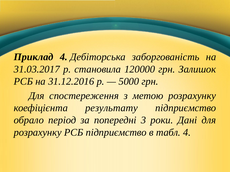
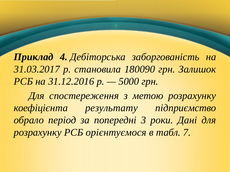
120000: 120000 -> 180090 (140, 69)
РСБ підприємство: підприємство -> орієнтуємося (116, 133)
табл 4: 4 -> 7 (187, 133)
